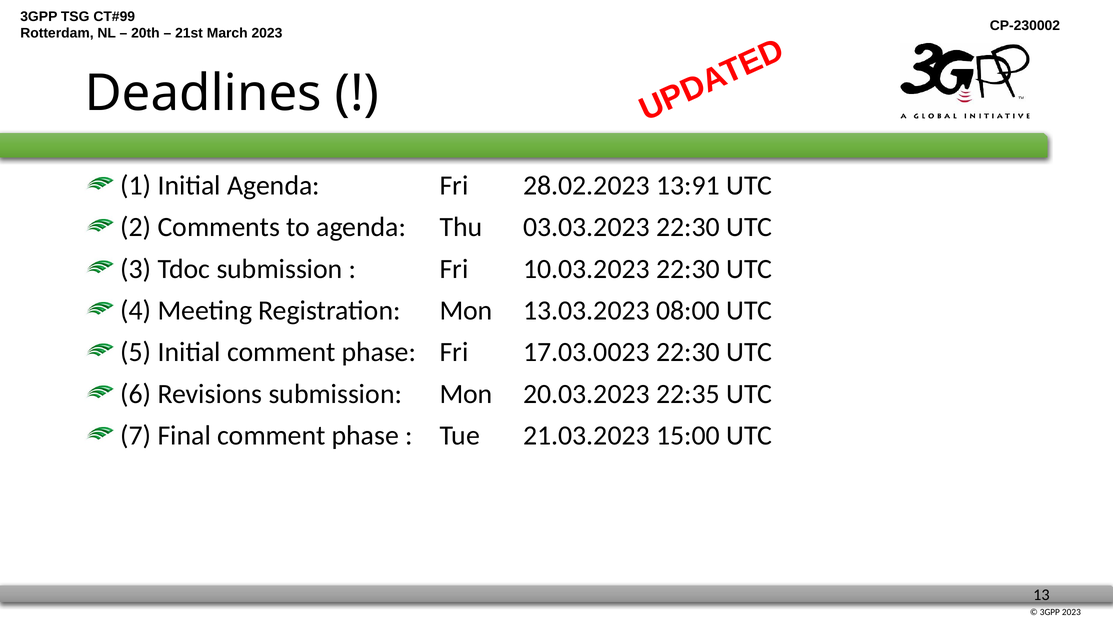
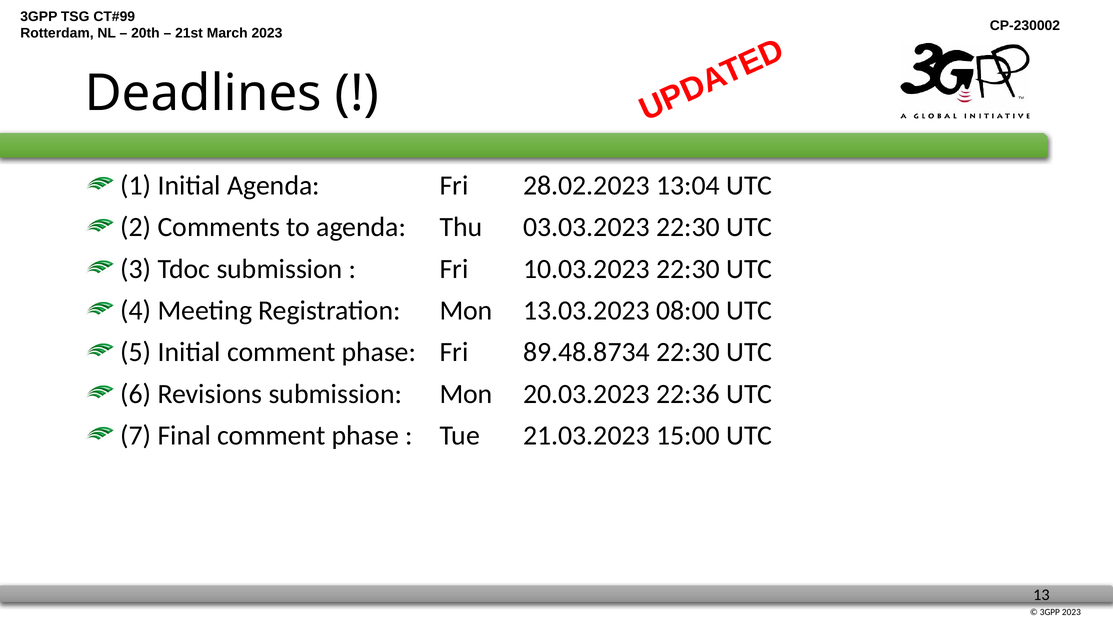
13:91: 13:91 -> 13:04 (688, 186)
17.03.0023: 17.03.0023 -> 89.48.8734 (586, 352)
22:35: 22:35 -> 22:36 (688, 394)
